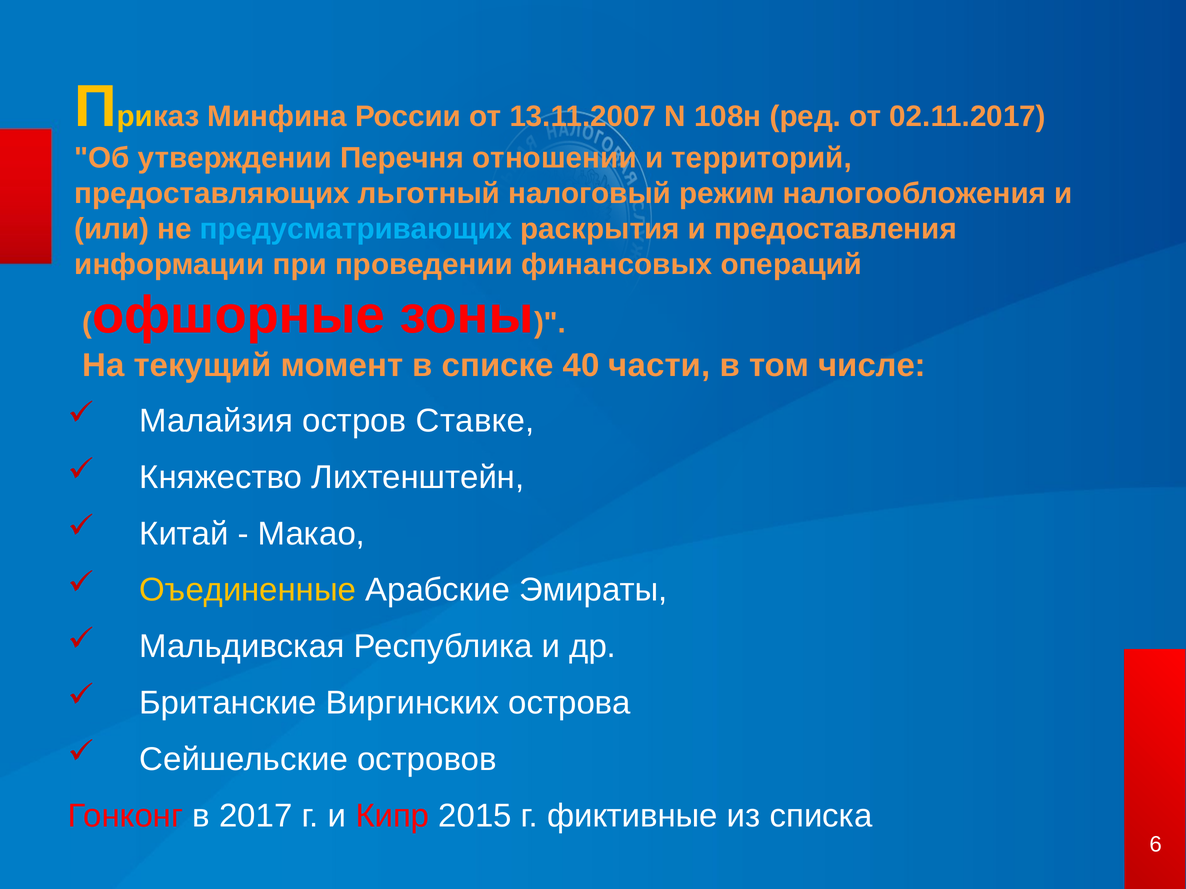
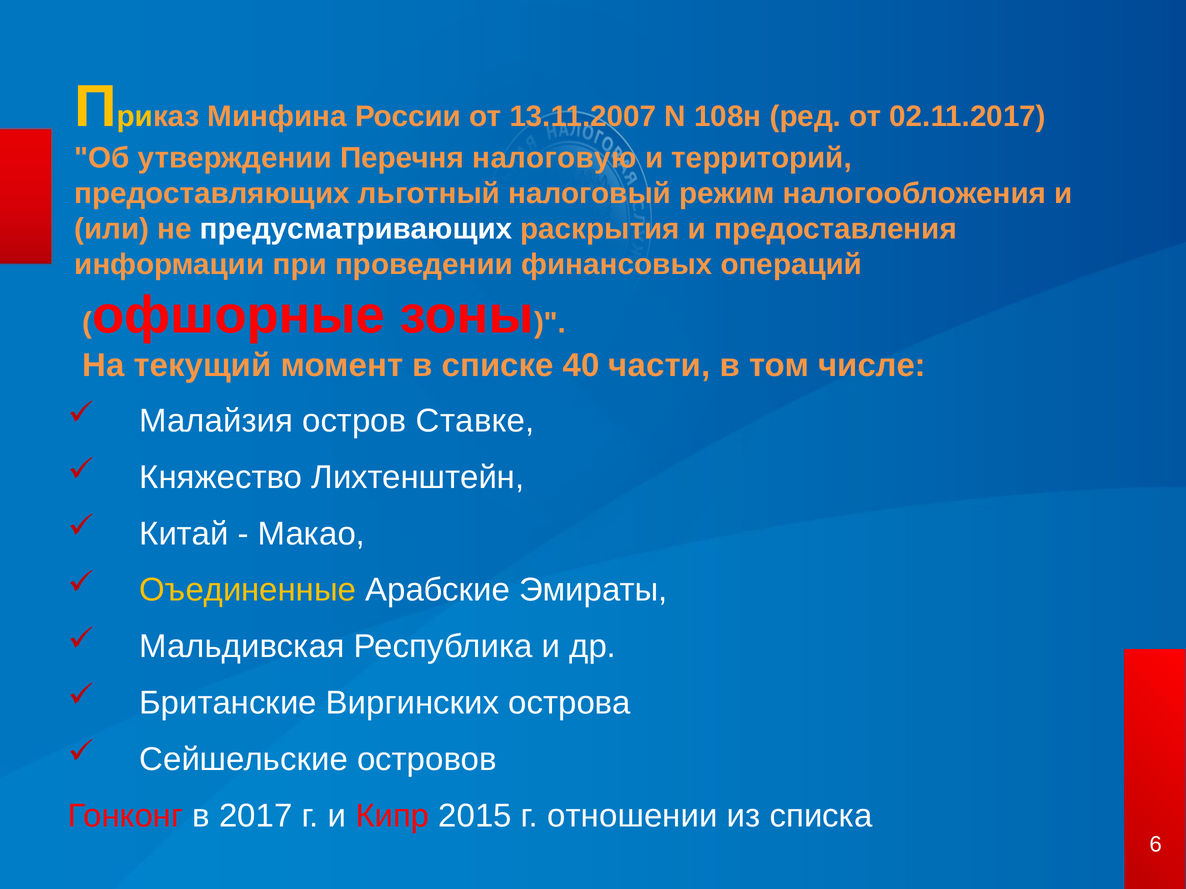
отношении: отношении -> налоговую (554, 158)
предусматривающих colour: light blue -> white (356, 229)
фиктивные: фиктивные -> отношении (632, 816)
